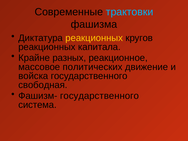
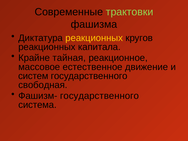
трактовки colour: light blue -> light green (130, 12)
разных: разных -> тайная (69, 58)
политических: политических -> естественное (93, 67)
войска: войска -> систем (33, 76)
